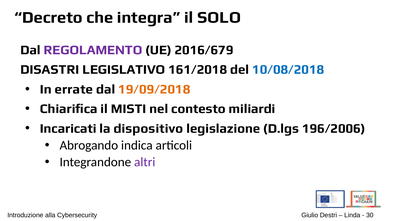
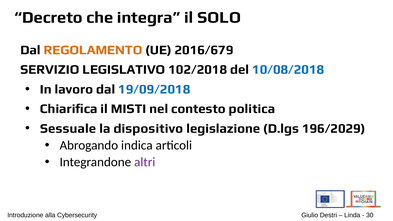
REGOLAMENTO colour: purple -> orange (93, 50)
DISASTRI: DISASTRI -> SERVIZIO (50, 70)
161/2018: 161/2018 -> 102/2018 (198, 70)
errate: errate -> lavoro (74, 89)
19/09/2018 colour: orange -> blue (154, 89)
miliardi: miliardi -> politica (252, 109)
Incaricati: Incaricati -> Sessuale (68, 128)
196/2006: 196/2006 -> 196/2029 (334, 128)
